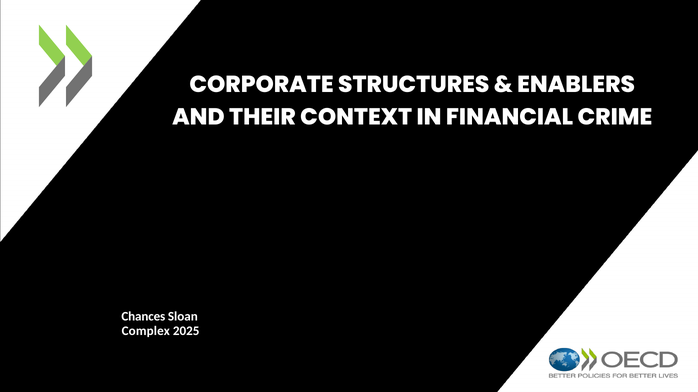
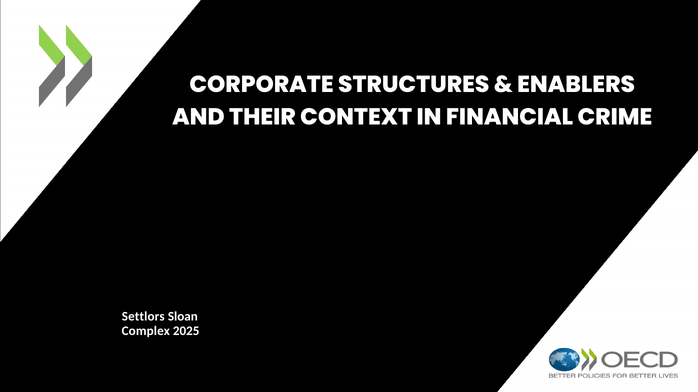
Chances: Chances -> Settlors (143, 317)
